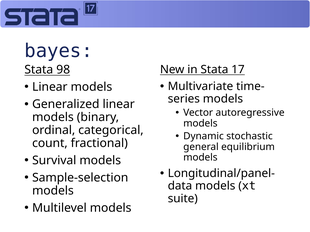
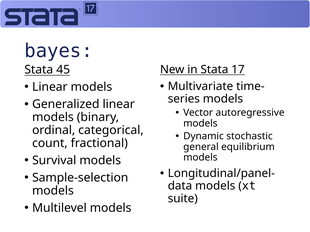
98: 98 -> 45 (63, 70)
